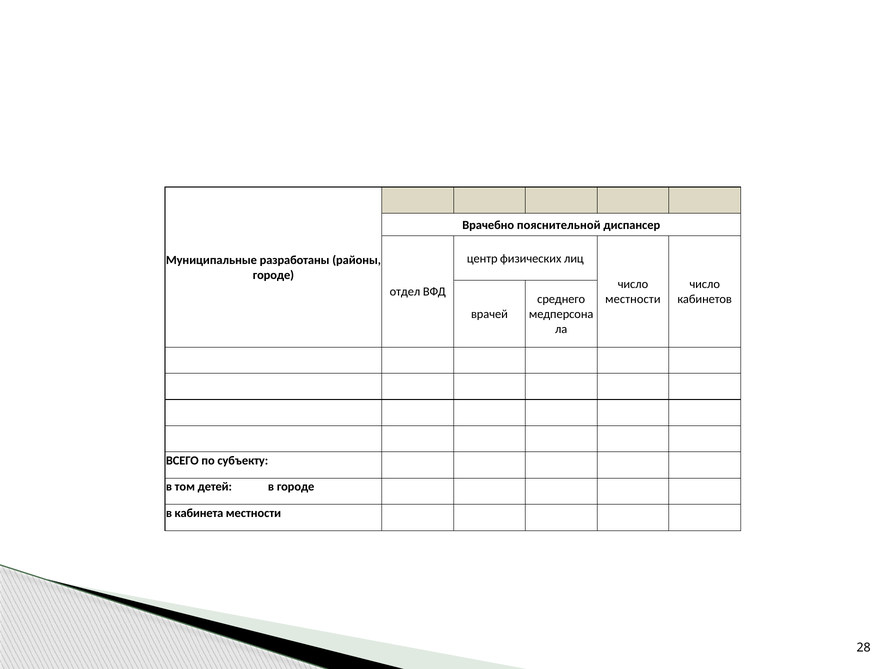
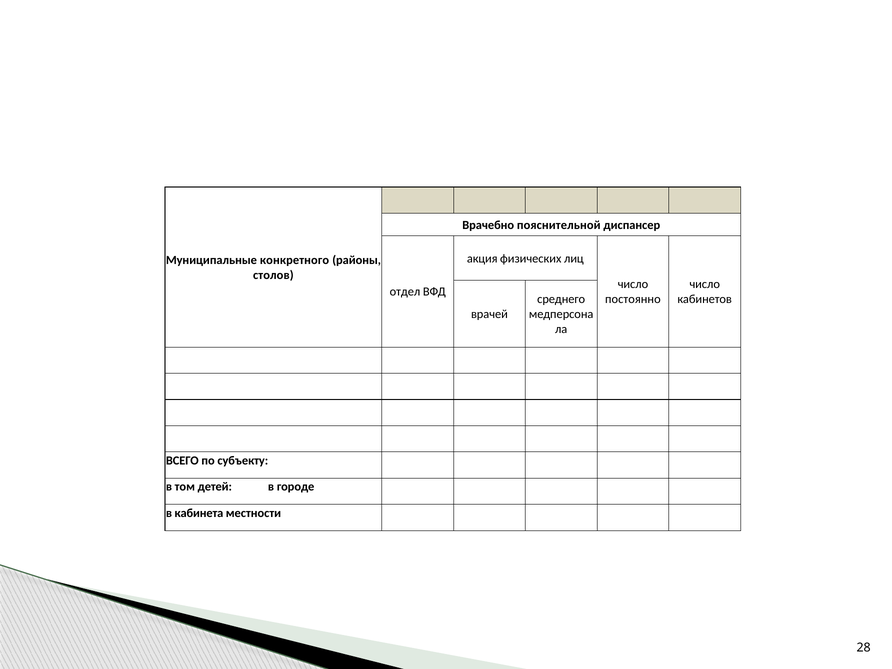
центр: центр -> акция (482, 258)
разработаны: разработаны -> конкретного (295, 260)
городе: городе -> столов (273, 275)
местности: местности -> постоянно (633, 299)
